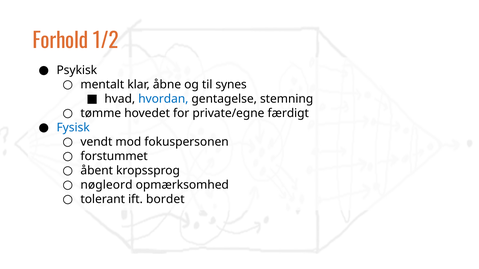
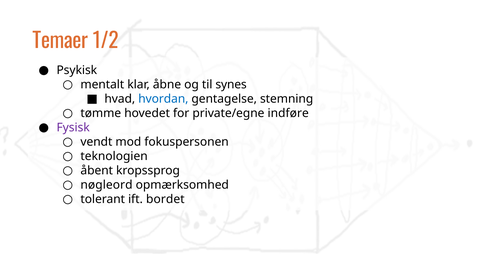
Forhold: Forhold -> Temaer (60, 41)
færdigt: færdigt -> indføre (288, 113)
Fysisk colour: blue -> purple (73, 128)
forstummet: forstummet -> teknologien (114, 156)
